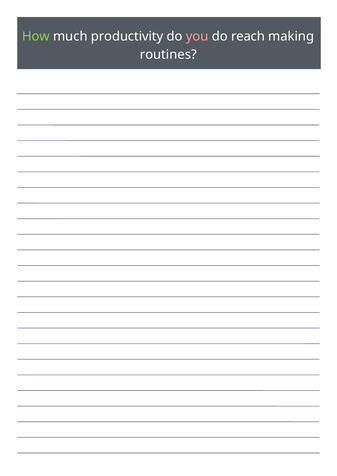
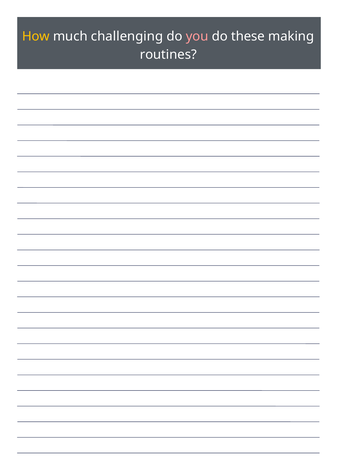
How colour: light green -> yellow (36, 36)
productivity: productivity -> challenging (127, 36)
reach: reach -> these (248, 36)
